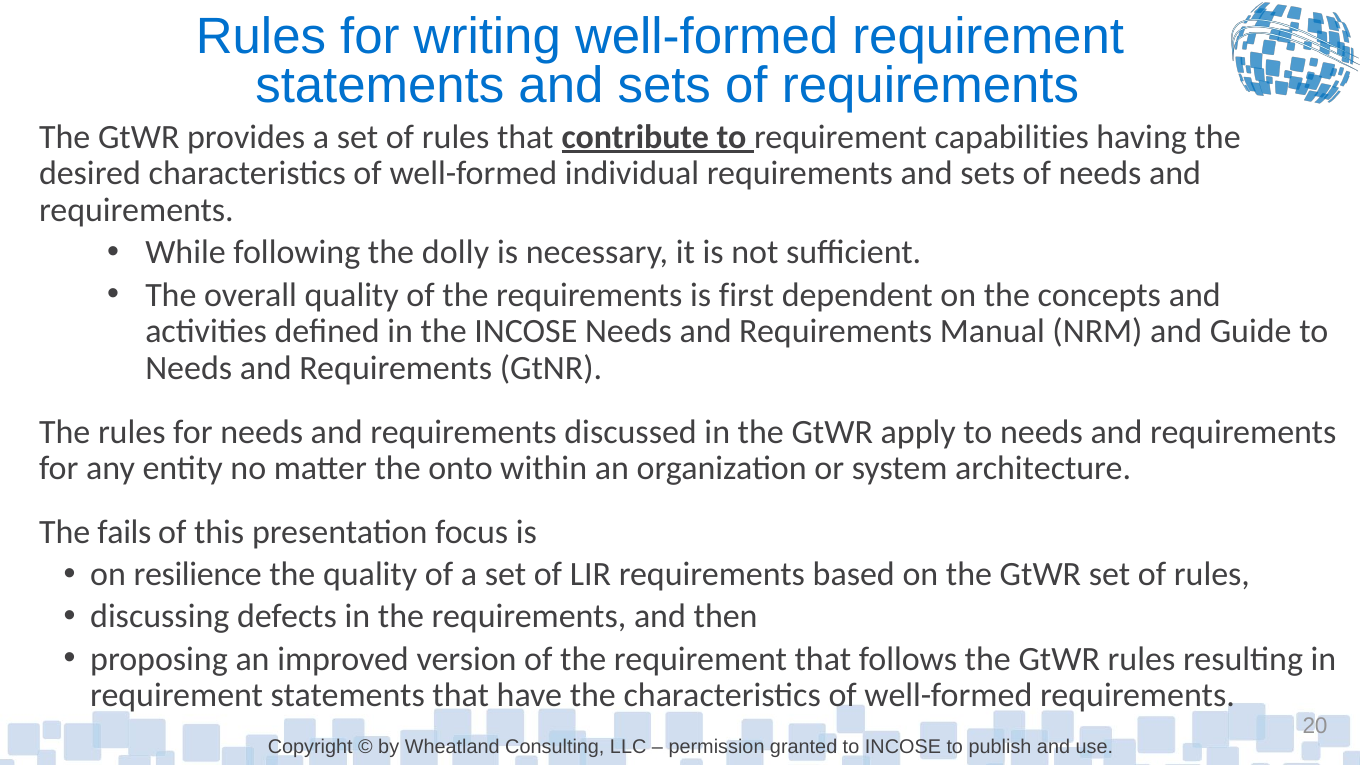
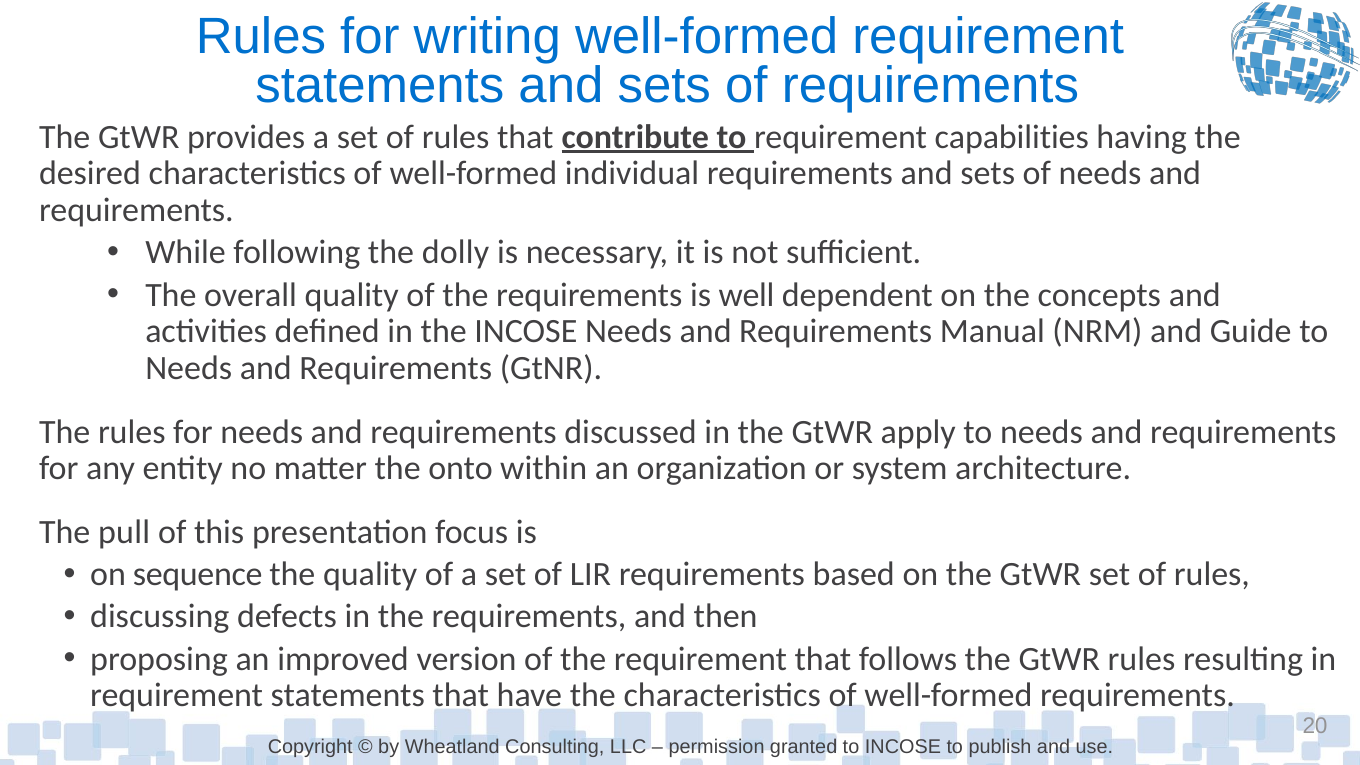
first: first -> well (747, 295)
fails: fails -> pull (124, 532)
resilience: resilience -> sequence (198, 574)
